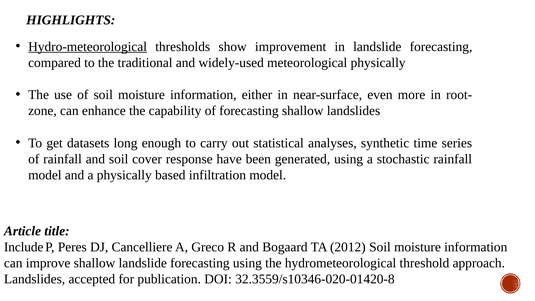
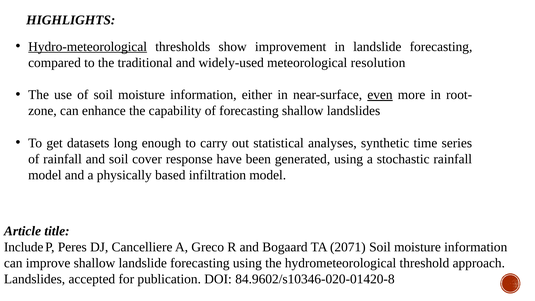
meteorological physically: physically -> resolution (378, 63)
even underline: none -> present (380, 95)
2012: 2012 -> 2071 (348, 247)
32.3559/s10346-020-01420-8: 32.3559/s10346-020-01420-8 -> 84.9602/s10346-020-01420-8 (315, 279)
